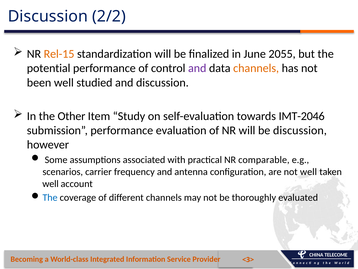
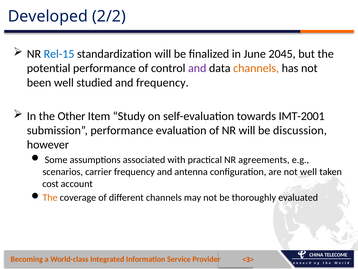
Discussion: Discussion -> Developed (48, 16)
Rel-15 colour: orange -> blue (59, 54)
2055: 2055 -> 2045 (282, 54)
and discussion: discussion -> frequency (162, 82)
IMT-2046: IMT-2046 -> IMT-2001 (302, 116)
comparable: comparable -> agreements (264, 159)
well: well -> cost (51, 183)
The colour: blue -> orange (50, 197)
